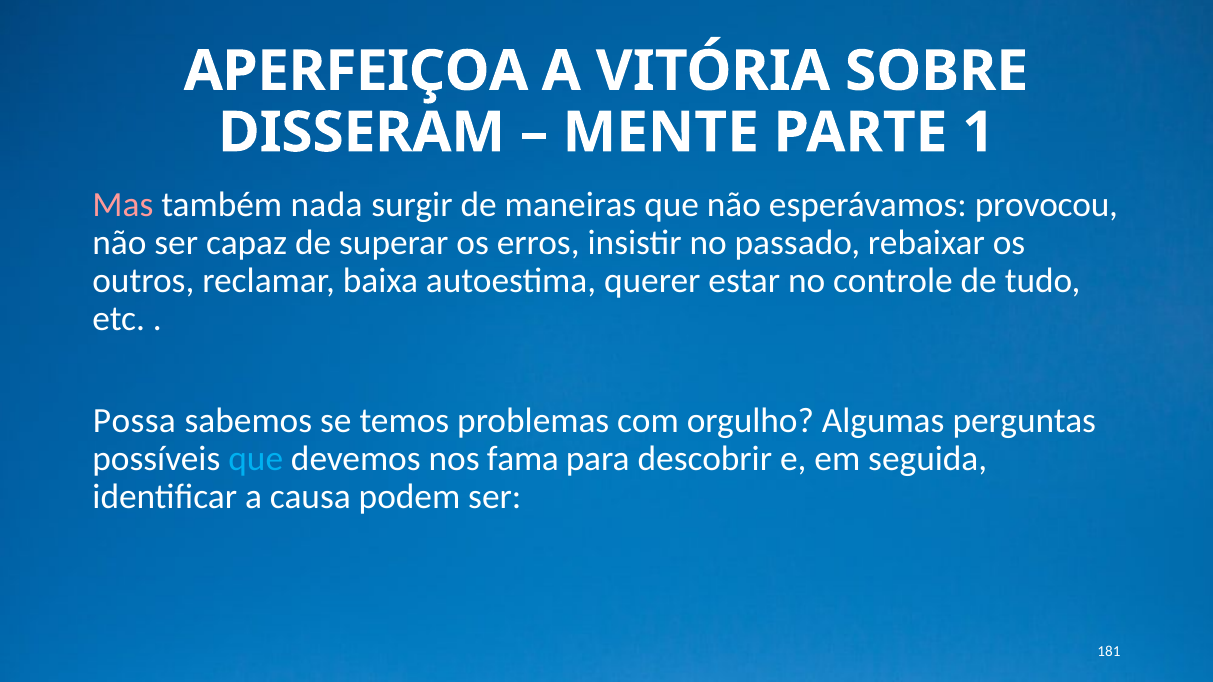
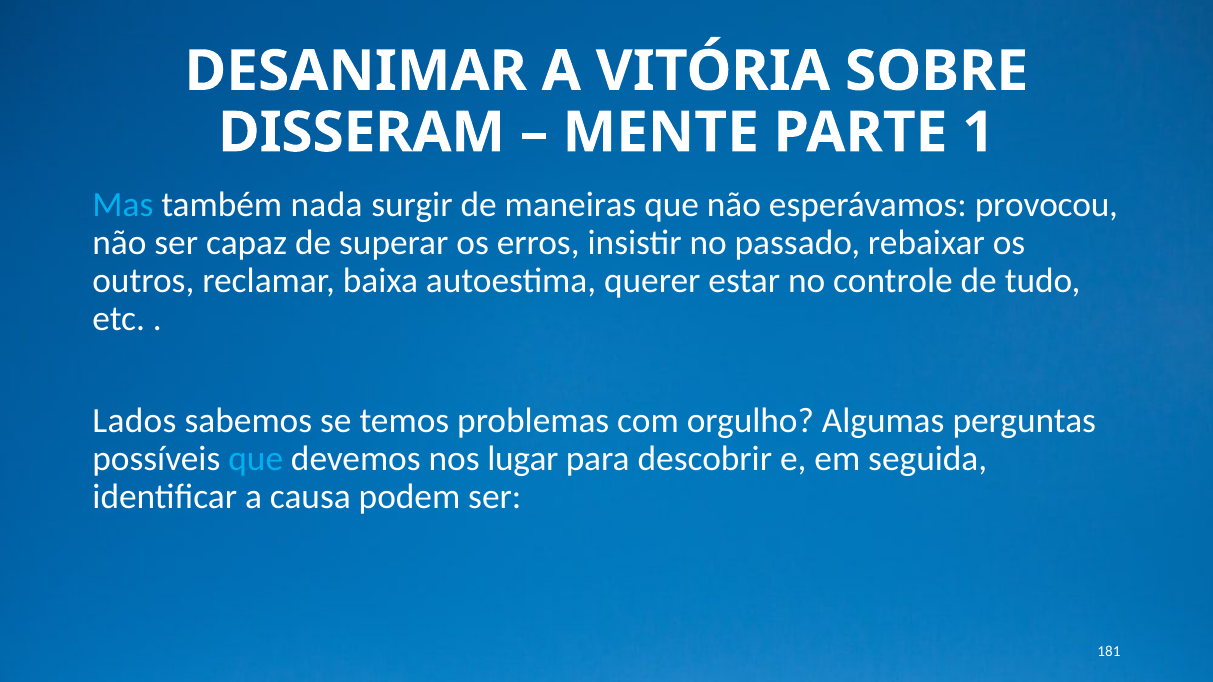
APERFEIÇOA: APERFEIÇOA -> DESANIMAR (356, 71)
Mas colour: pink -> light blue (123, 205)
Possa: Possa -> Lados (134, 421)
fama: fama -> lugar (523, 459)
